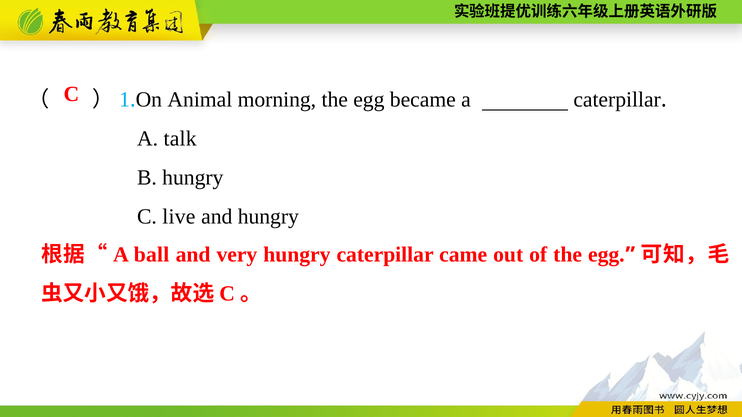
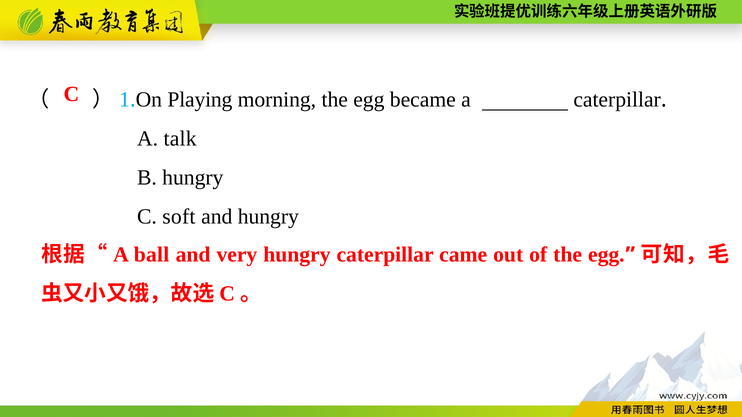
Animal: Animal -> Playing (200, 100)
live: live -> soft (179, 217)
